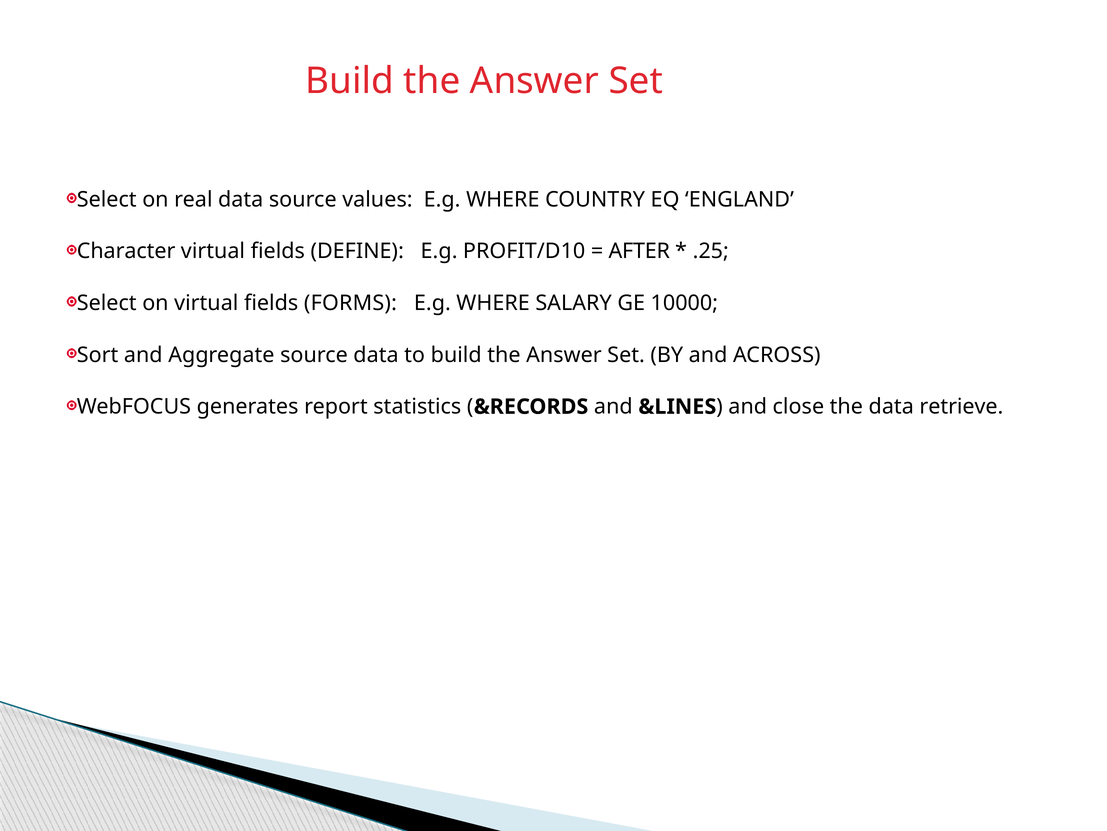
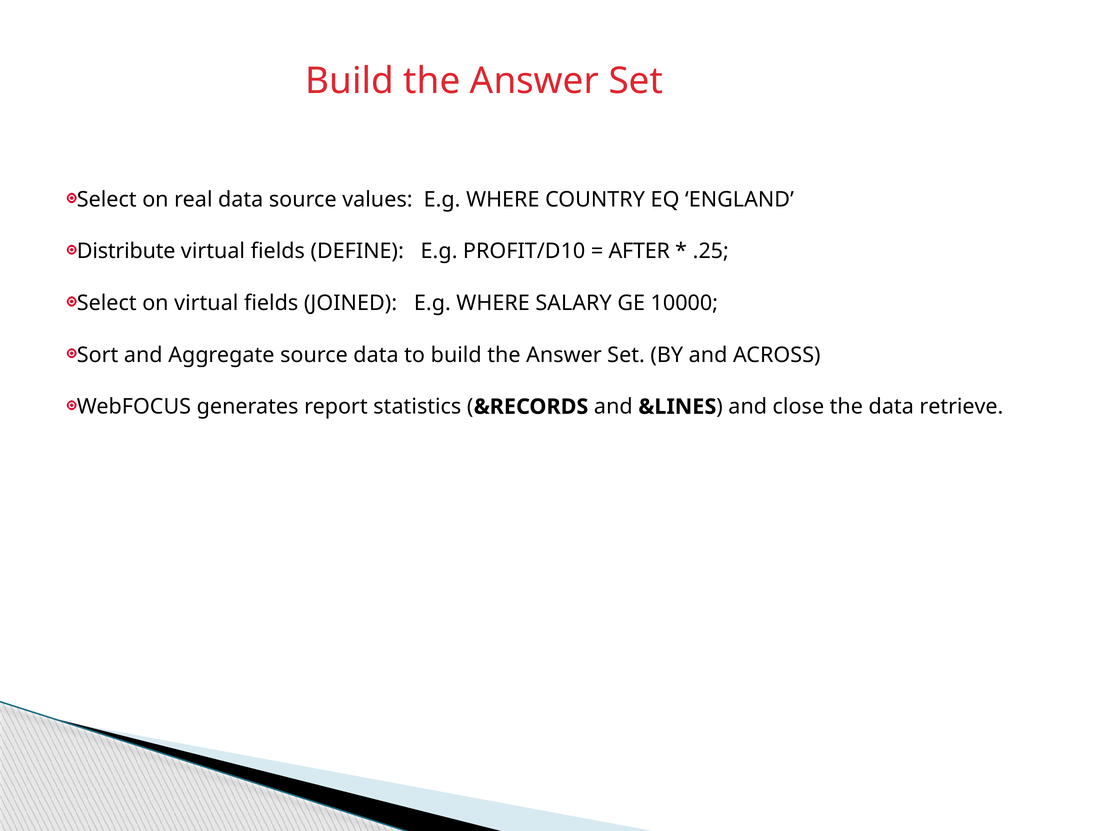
Character: Character -> Distribute (126, 251)
FORMS: FORMS -> JOINED (351, 303)
